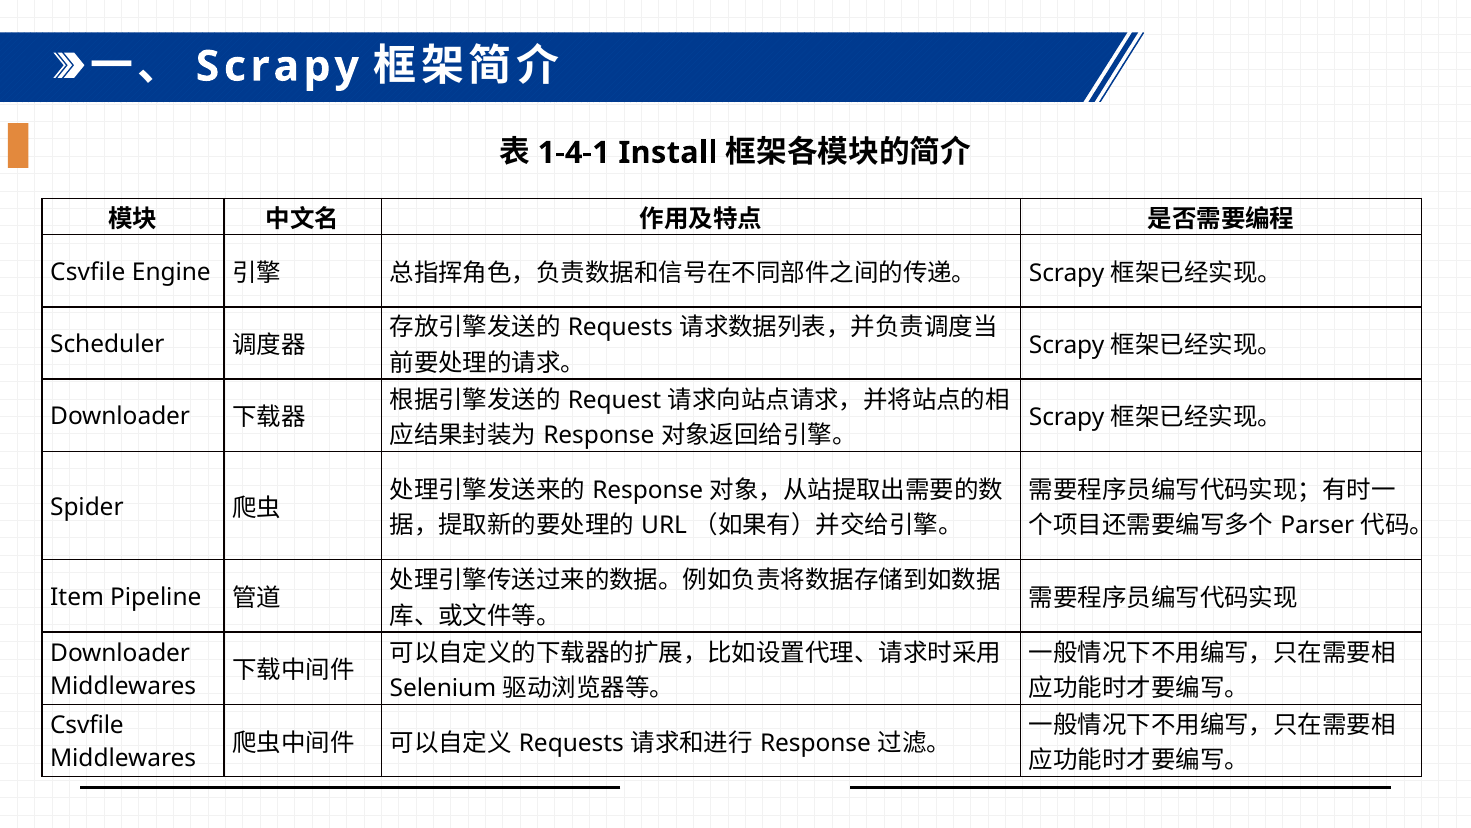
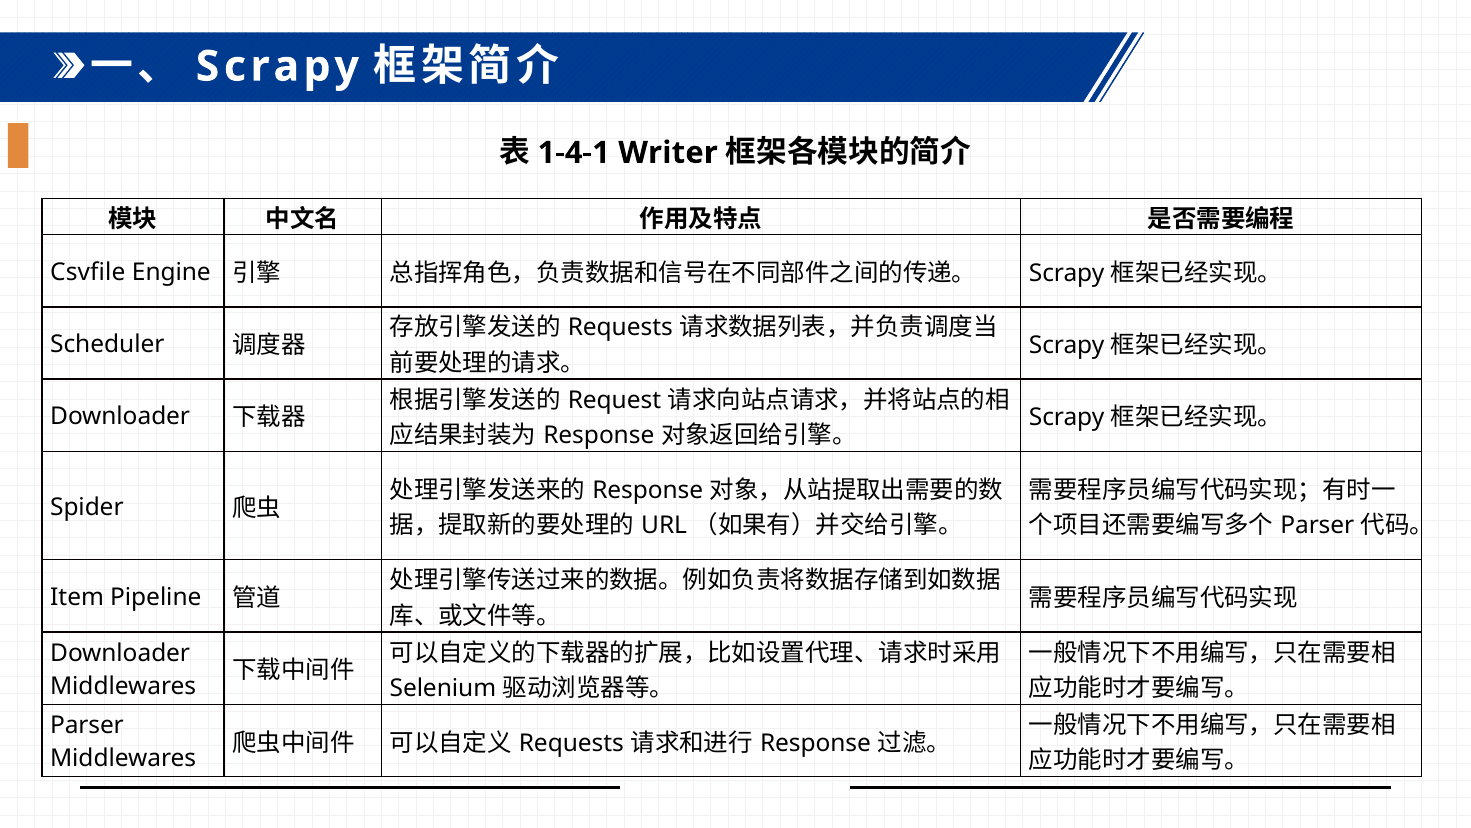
Install: Install -> Writer (668, 153)
Csvfile: Csvfile -> Parser (87, 725)
